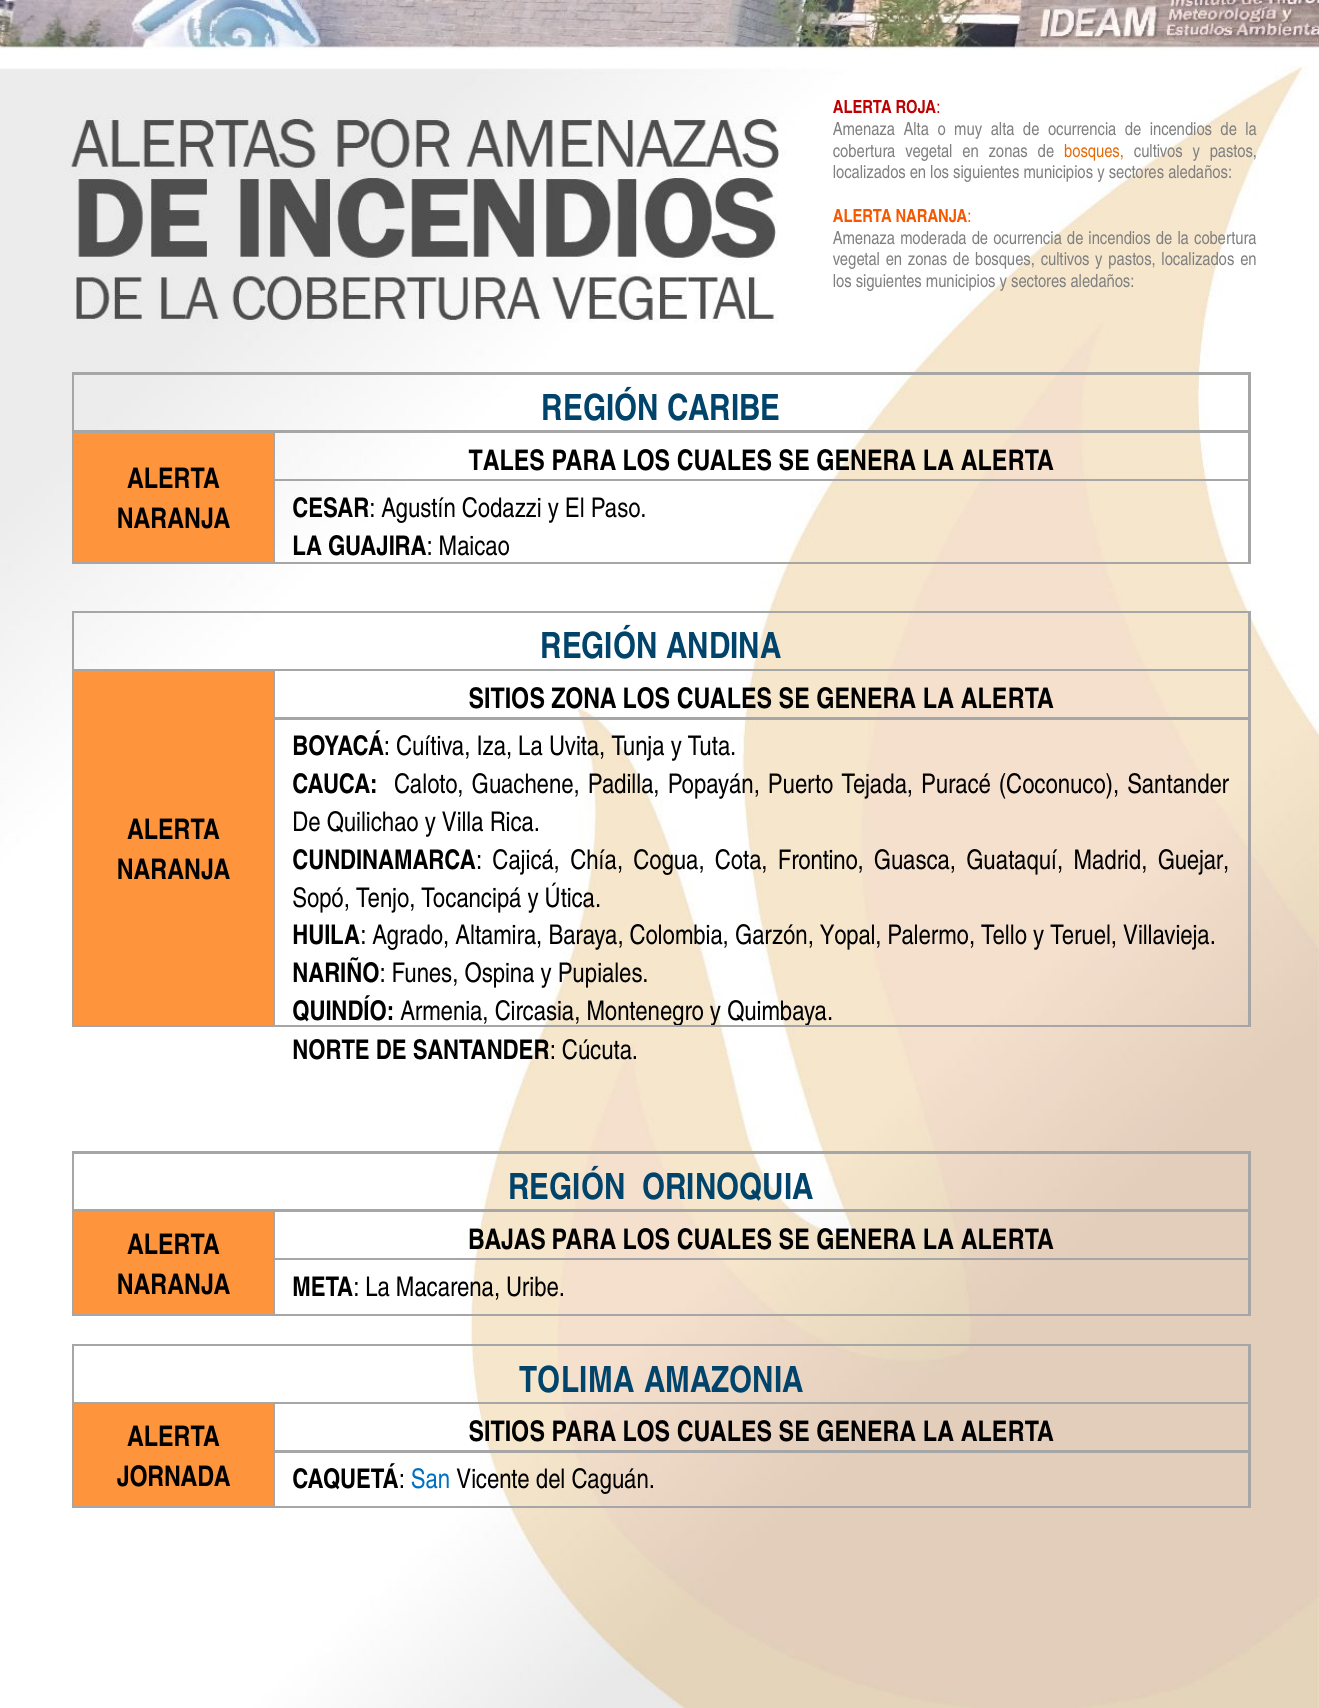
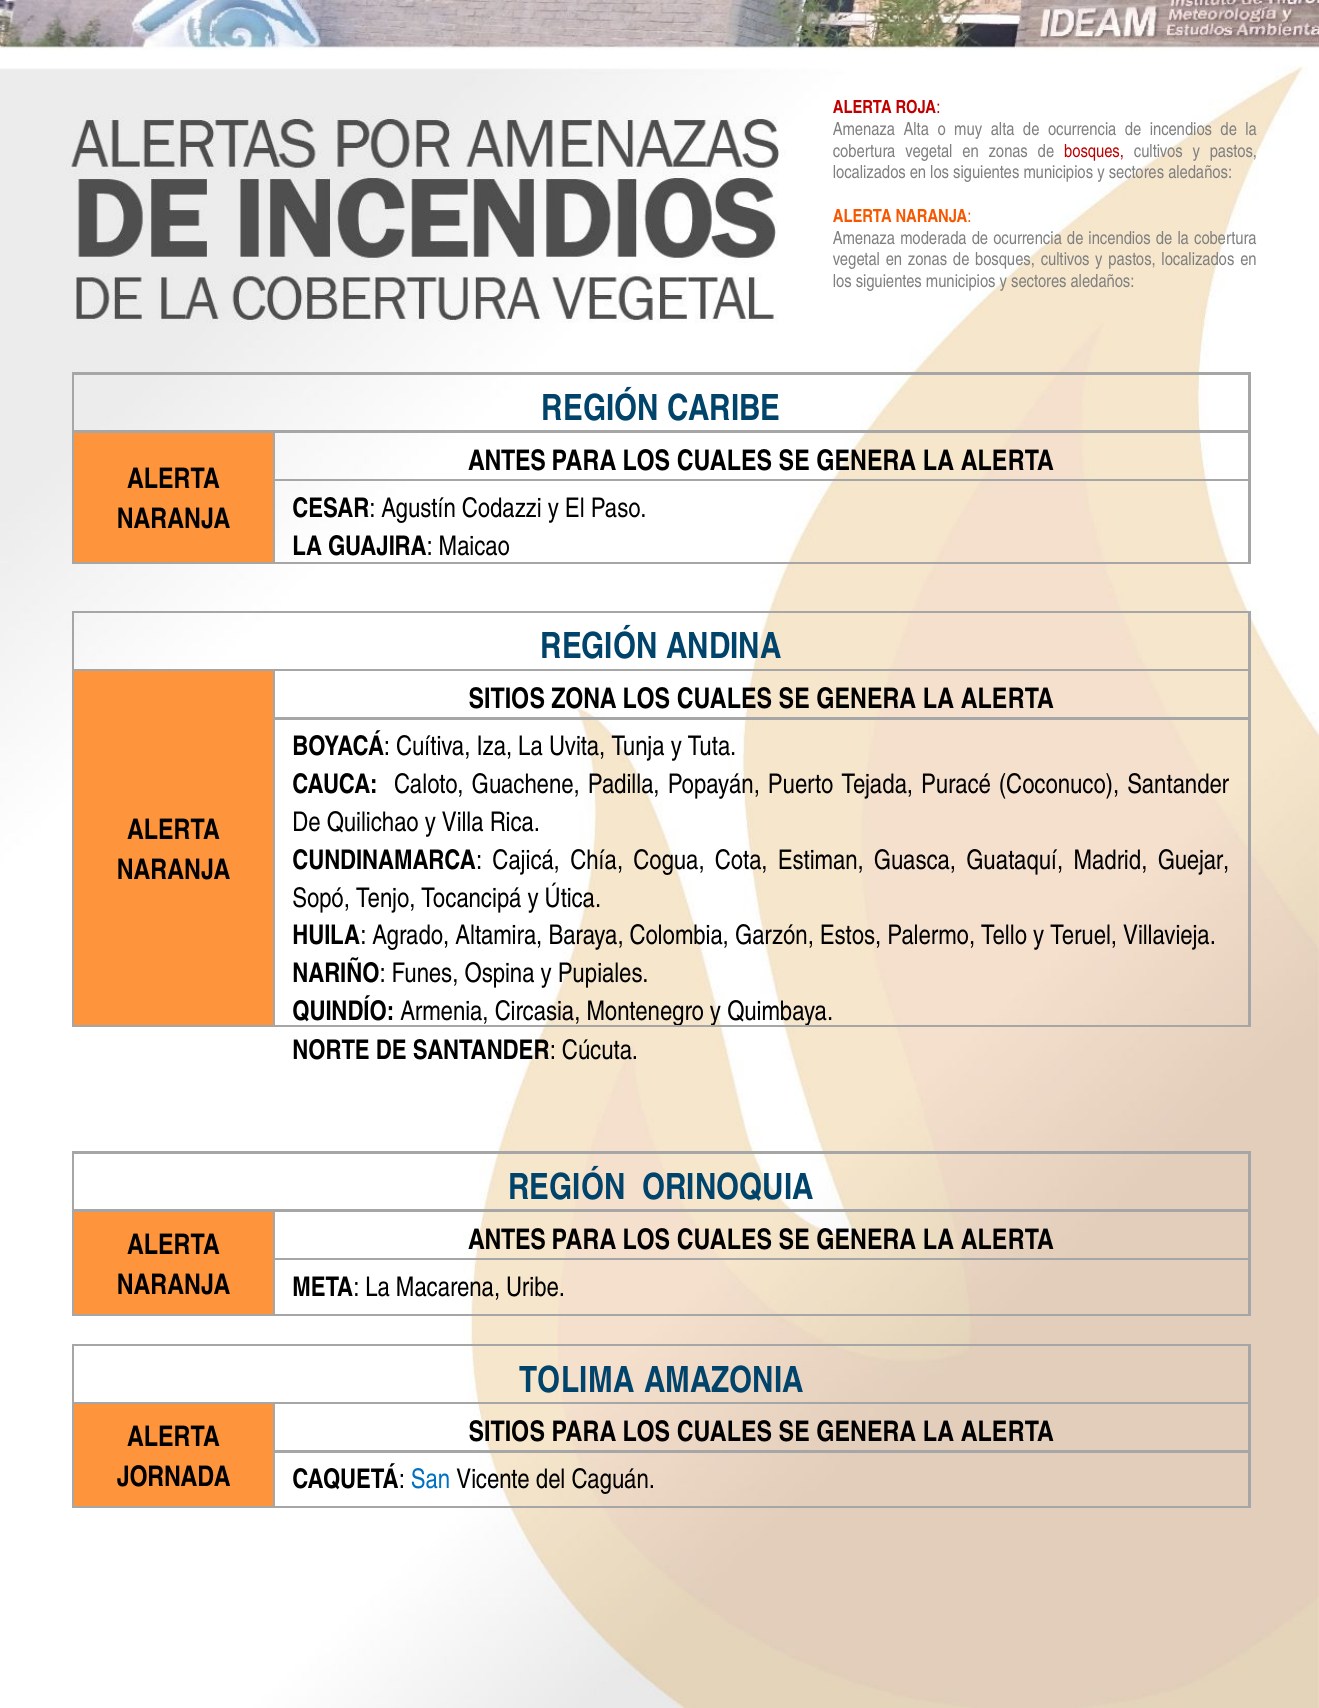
bosques colour: orange -> red (1094, 151)
TALES: TALES -> ANTES (507, 461)
Frontino: Frontino -> Estiman (821, 860)
Yopal: Yopal -> Estos (851, 935)
BAJAS: BAJAS -> ANTES (507, 1240)
